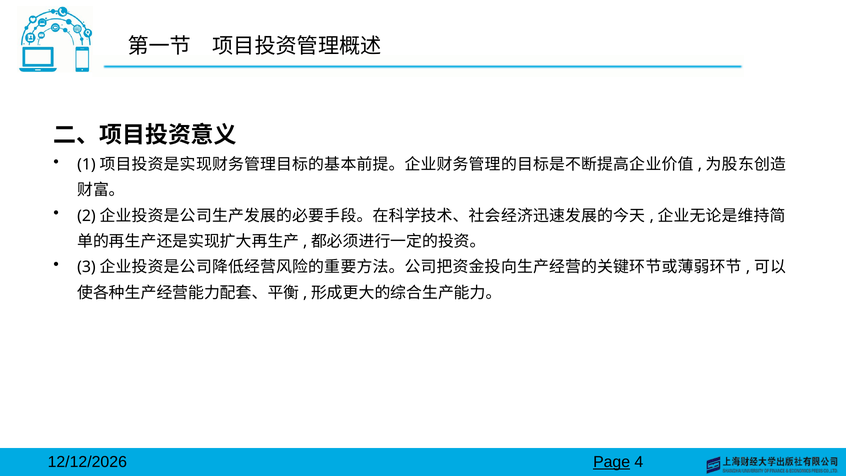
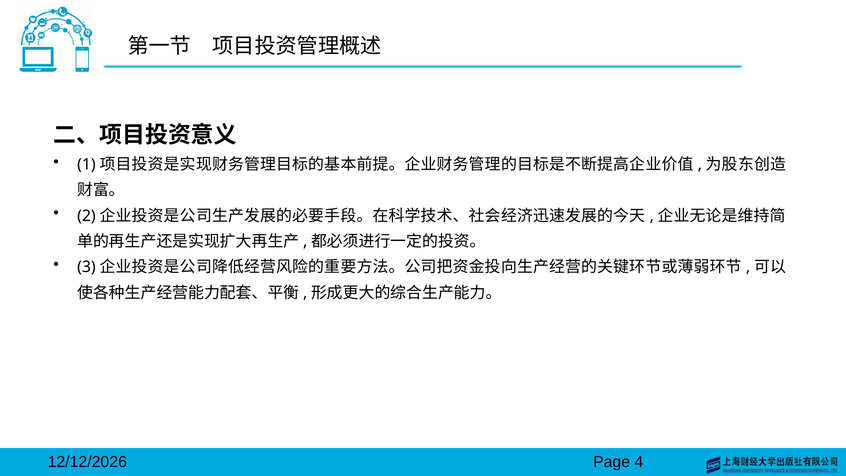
Page underline: present -> none (612, 462)
